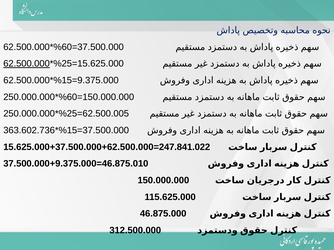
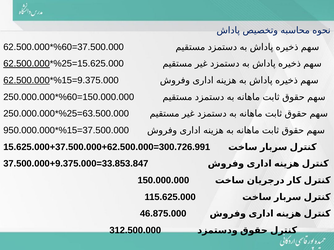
62.500.000 underline: none -> present (27, 80)
62.500.005: 62.500.005 -> 63.500.000 (106, 114)
363.602.736: 363.602.736 -> 950.000.000 (29, 131)
247.841.022: 247.841.022 -> 300.726.991 (185, 147)
46.875.010: 46.875.010 -> 33.853.847 (125, 164)
